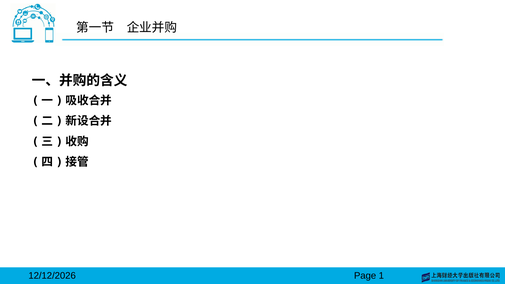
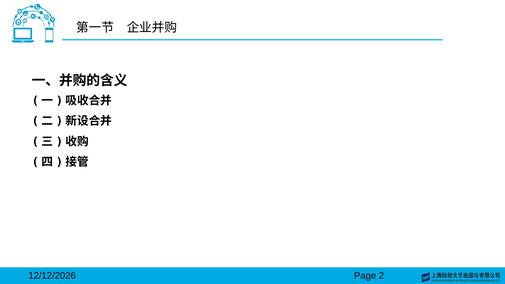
1: 1 -> 2 (381, 276)
